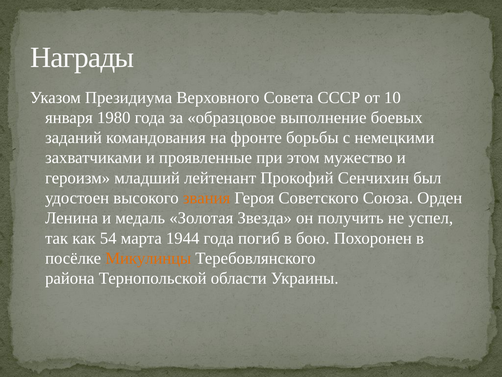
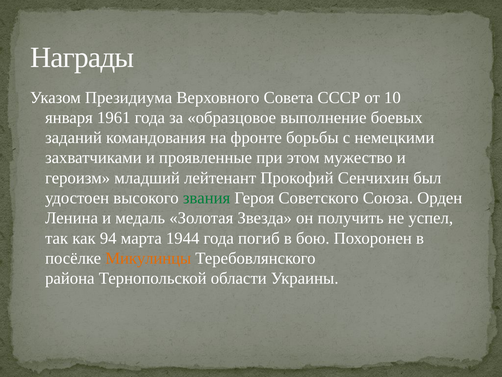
1980: 1980 -> 1961 (114, 117)
звания colour: orange -> green (207, 198)
54: 54 -> 94 (108, 238)
